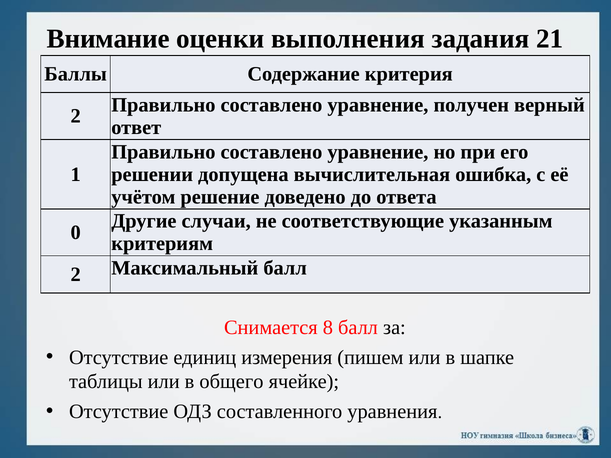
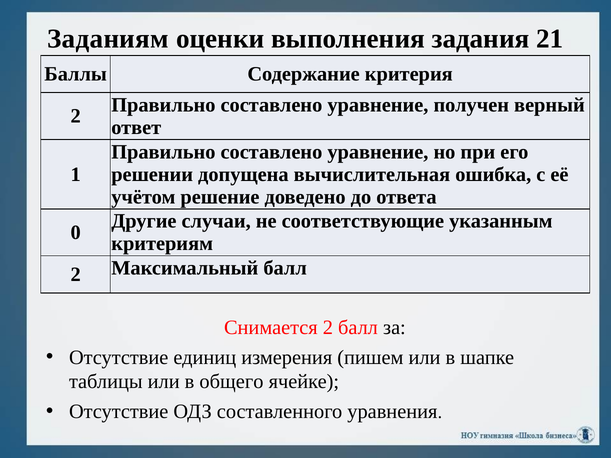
Внимание: Внимание -> Заданиям (108, 39)
Снимается 8: 8 -> 2 (328, 328)
